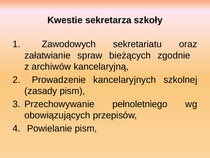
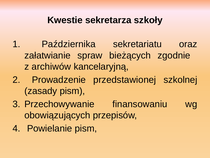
Zawodowych: Zawodowych -> Października (69, 44)
kancelaryjnych: kancelaryjnych -> przedstawionej (125, 80)
pełnoletniego: pełnoletniego -> finansowaniu (140, 104)
